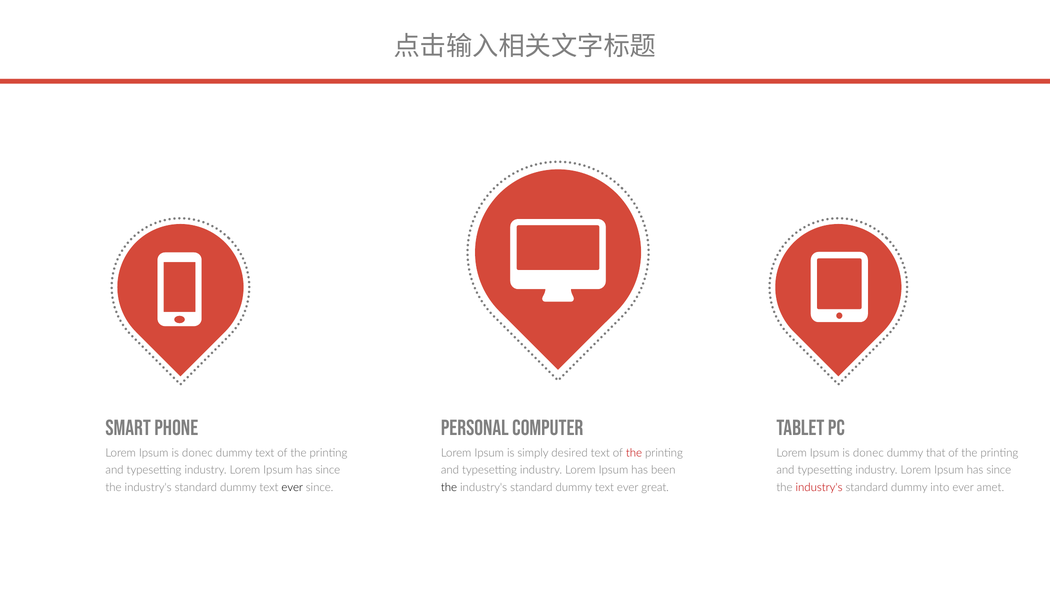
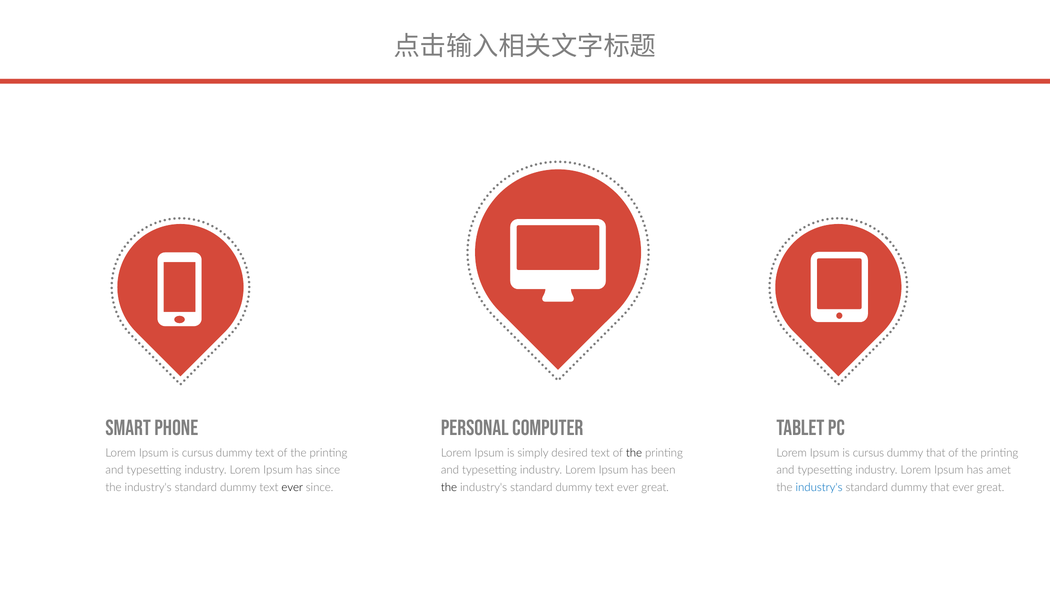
donec: donec -> cursus (198, 453)
the colour: red -> black (634, 453)
donec: donec -> cursus (868, 453)
since: since -> amet (999, 470)
industry's colour: red -> blue (819, 487)
standard dummy into: into -> that (940, 487)
amet: amet -> great (991, 487)
